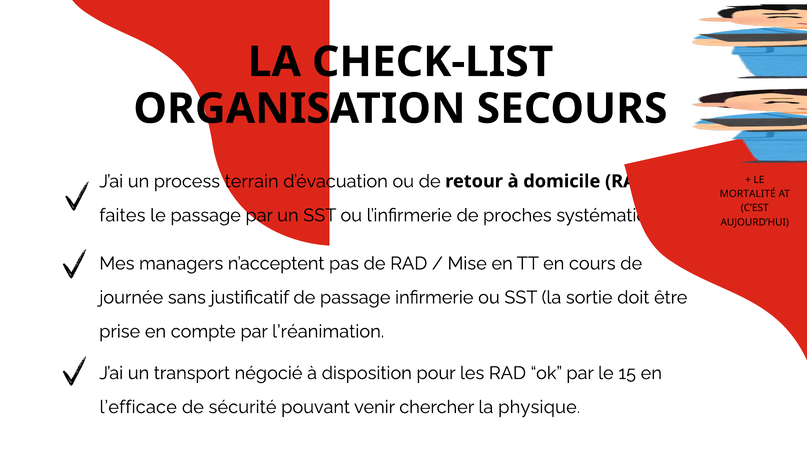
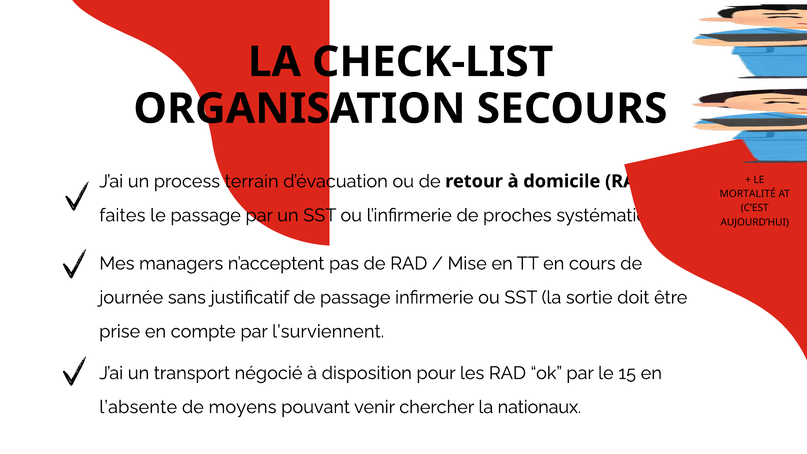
l’réanimation: l’réanimation -> l’surviennent (328, 331)
l’efficace: l’efficace -> l’absente (138, 407)
sécurité: sécurité -> moyens (243, 407)
physique: physique -> nationaux (540, 407)
